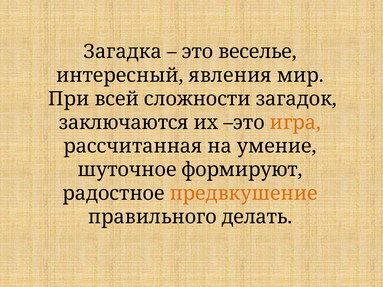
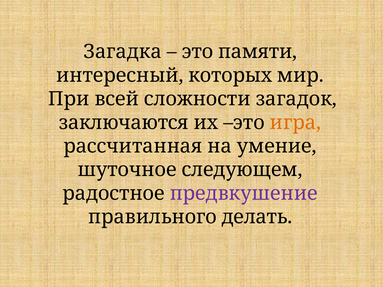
веселье: веселье -> памяти (258, 52)
явления: явления -> которых (230, 75)
формируют: формируют -> следующем (242, 170)
предвкушение colour: orange -> purple (244, 193)
